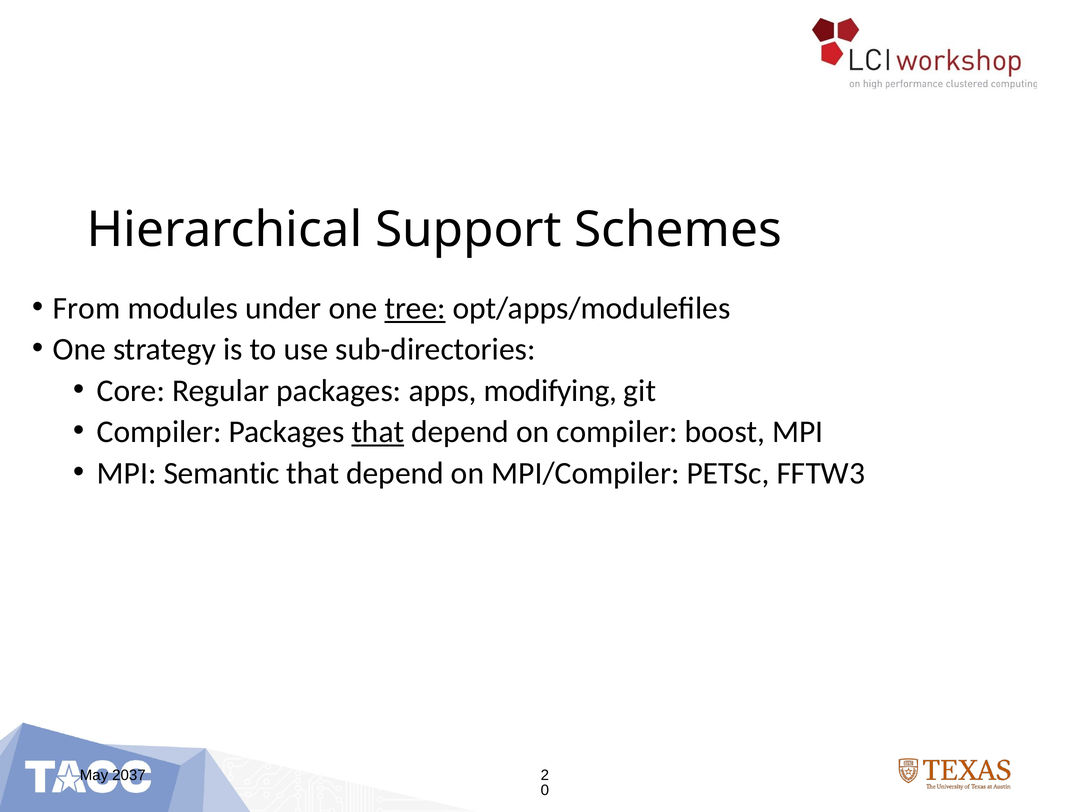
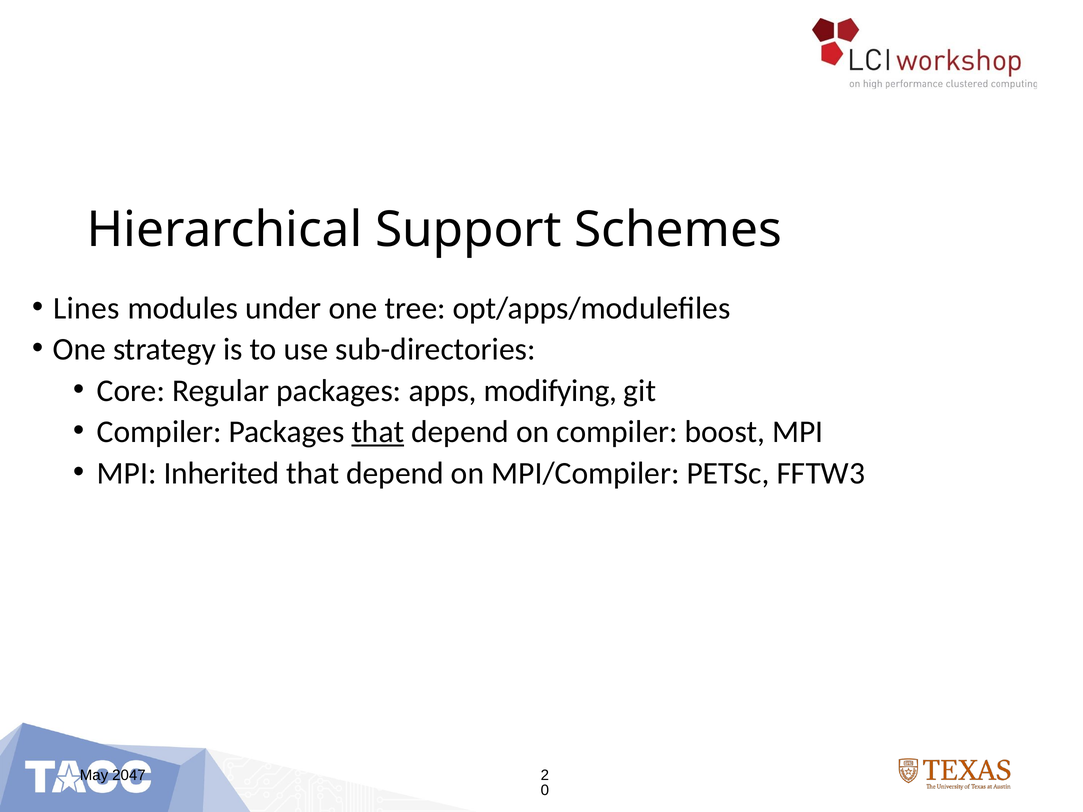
From: From -> Lines (86, 308)
tree underline: present -> none (415, 308)
Semantic: Semantic -> Inherited (222, 473)
2037: 2037 -> 2047 (129, 775)
